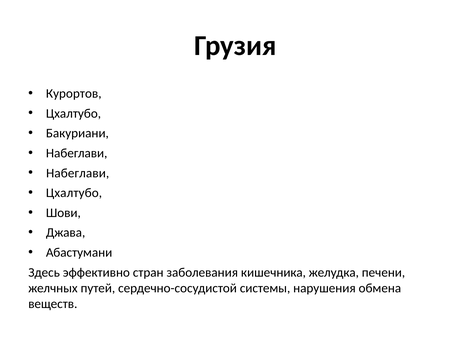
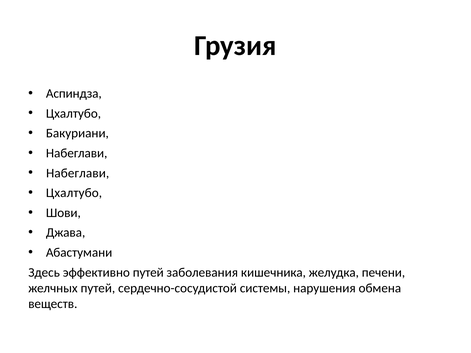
Курортов: Курортов -> Аспиндза (74, 94)
эффективно стран: стран -> путей (148, 273)
